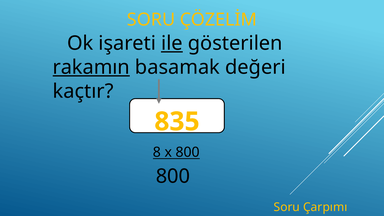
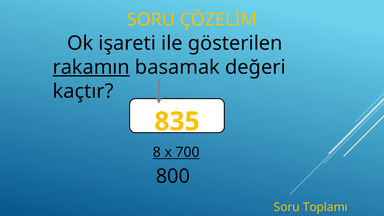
ile underline: present -> none (172, 43)
x 800: 800 -> 700 (188, 152)
Çarpımı: Çarpımı -> Toplamı (325, 207)
